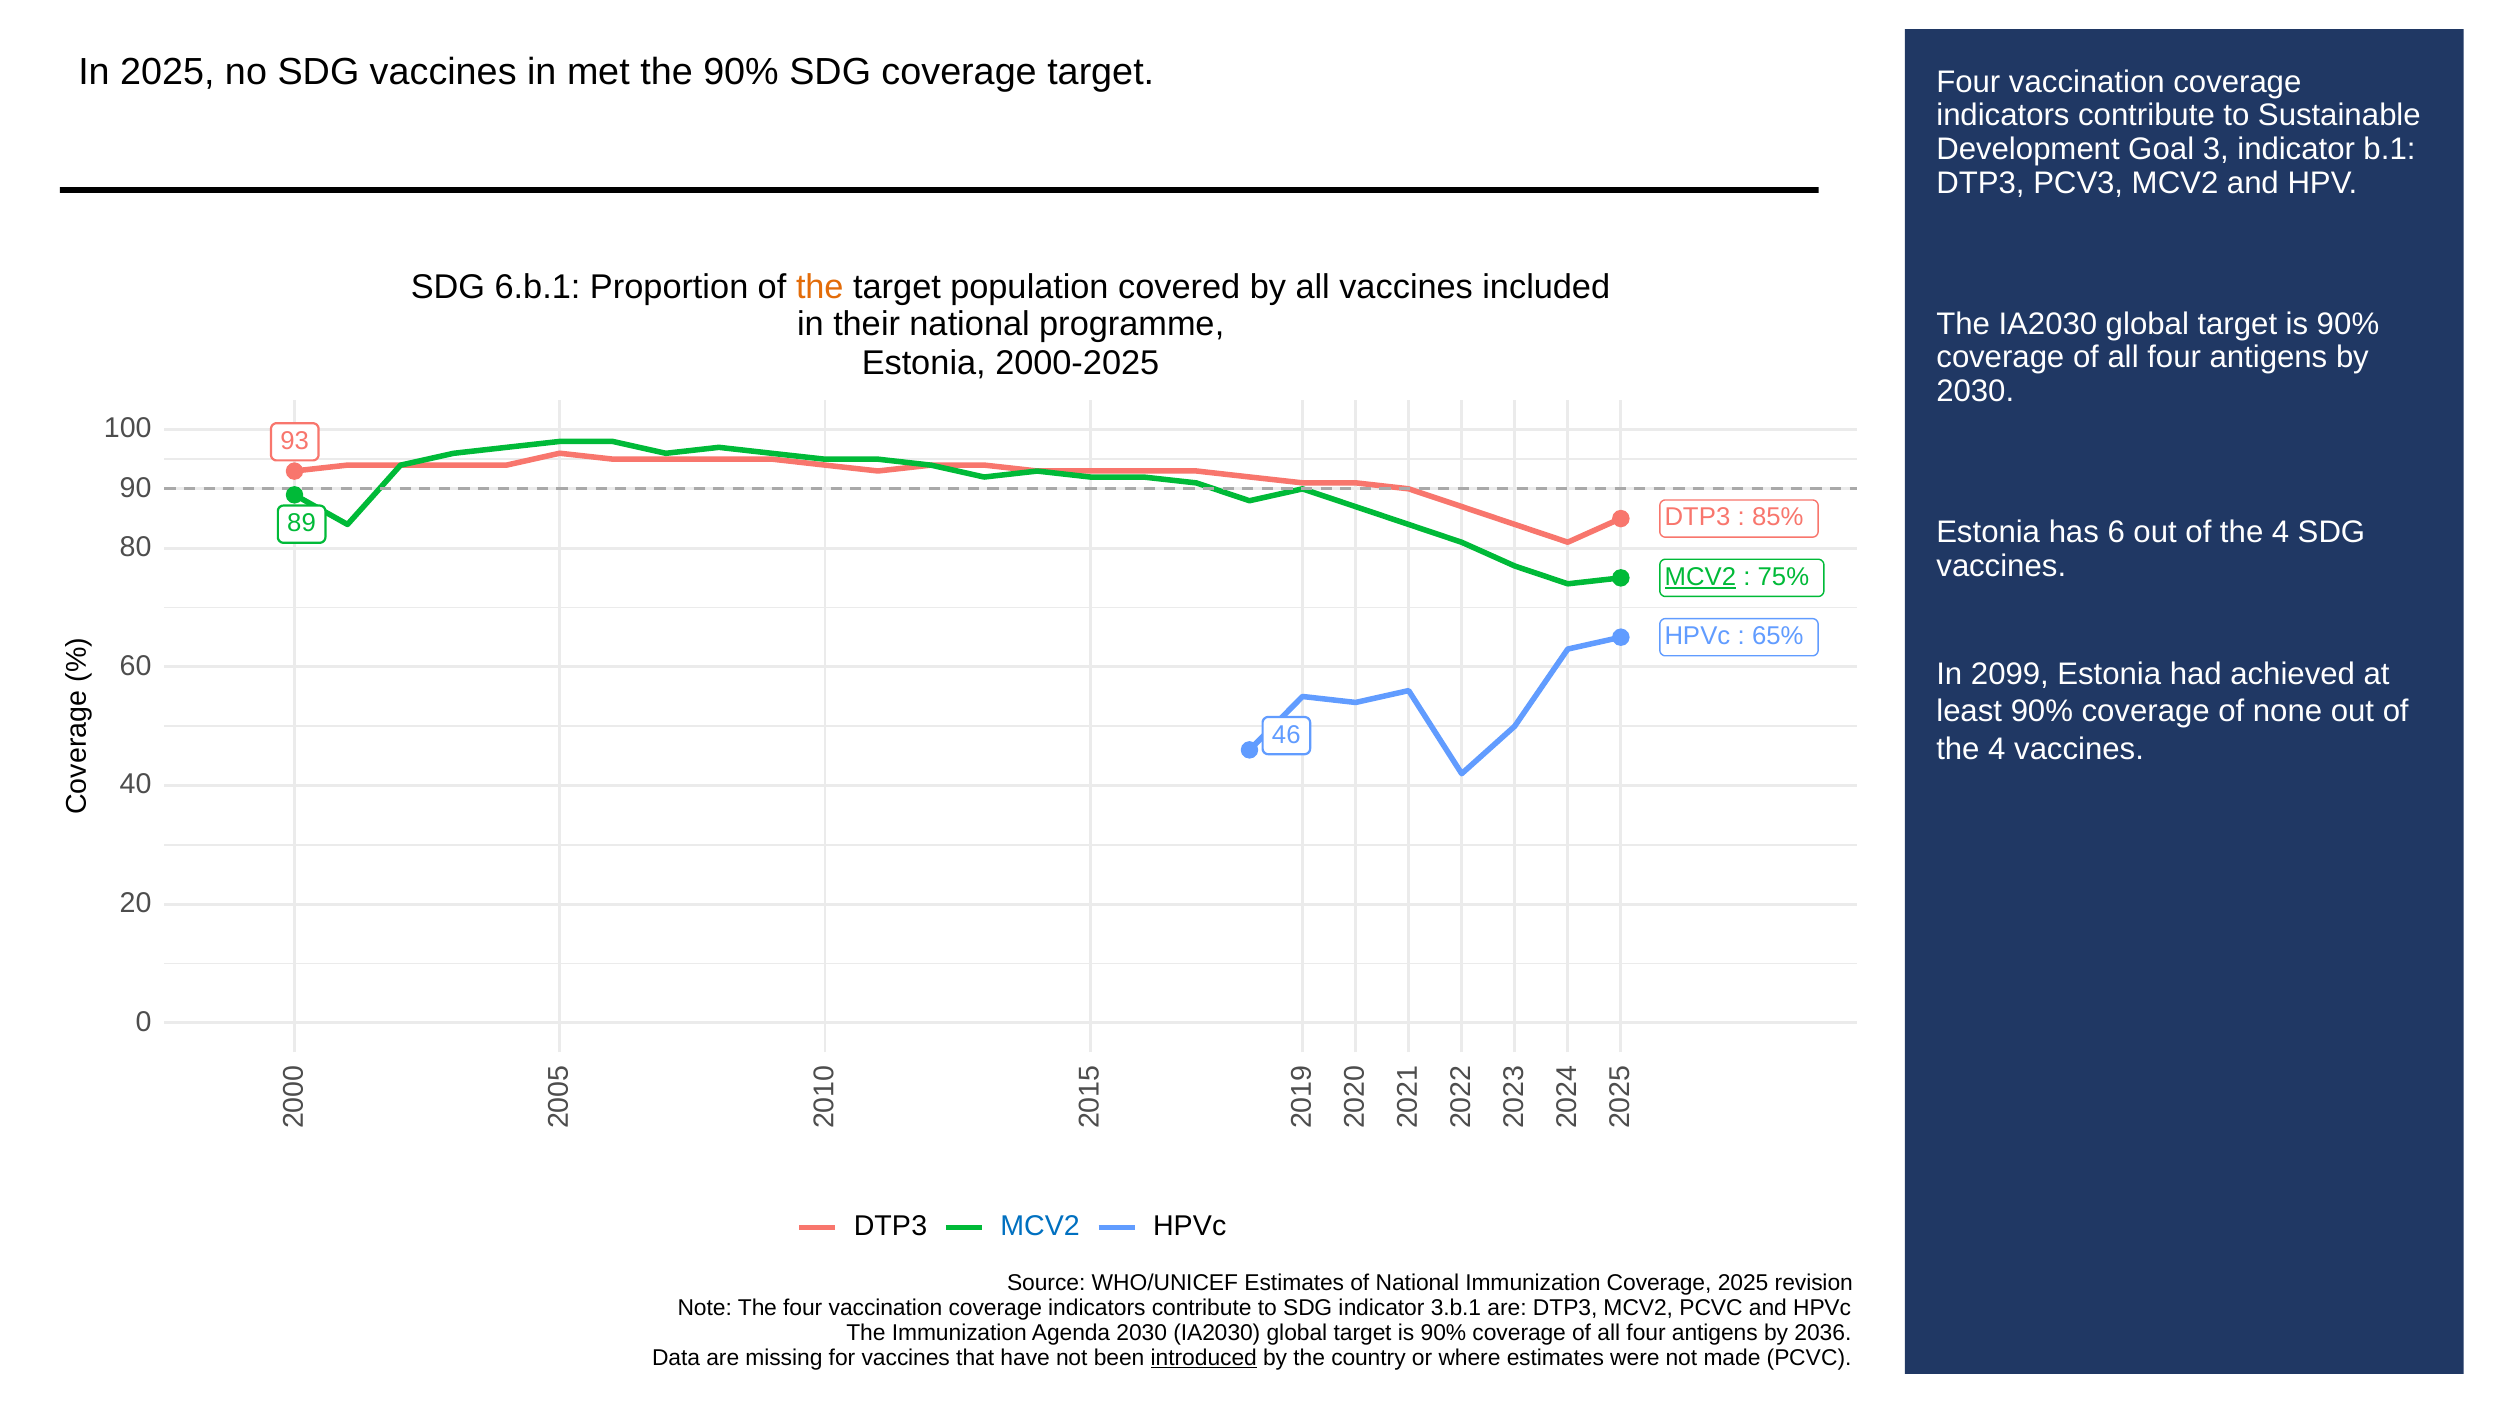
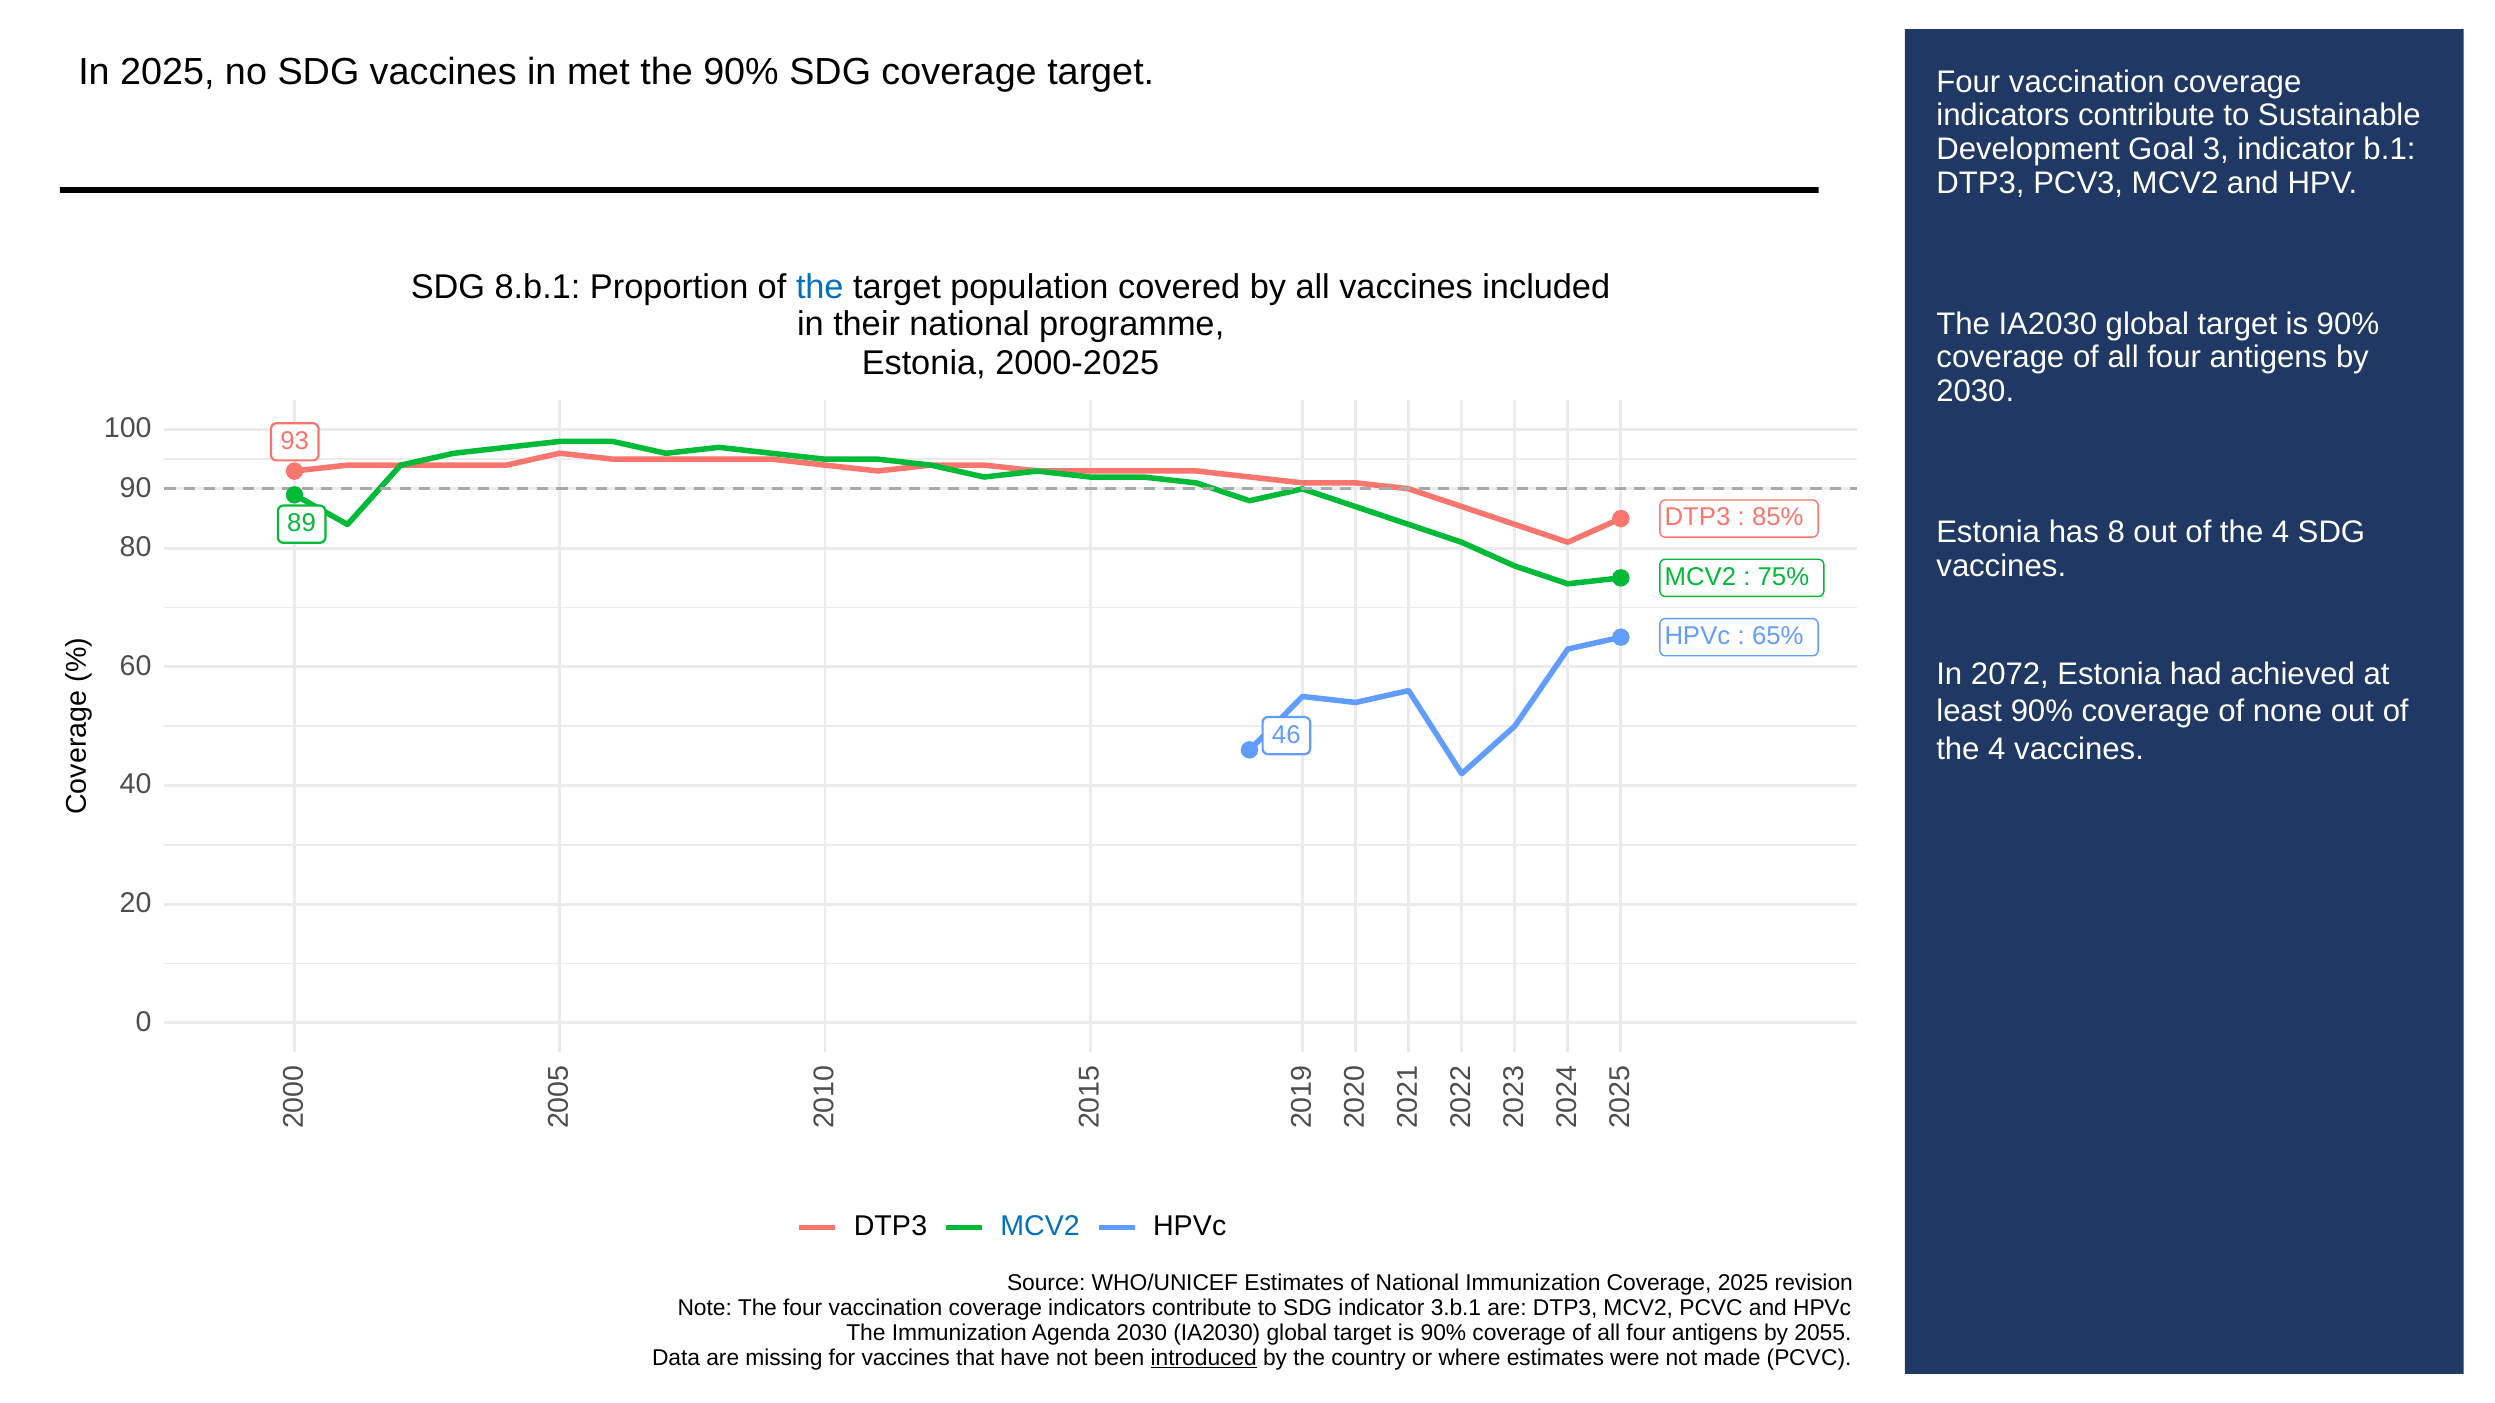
6.b.1: 6.b.1 -> 8.b.1 (538, 287)
the colour: orange -> blue (820, 287)
6: 6 -> 8 (2116, 532)
MCV2 underline: present -> none (1700, 577)
2099: 2099 -> 2072 (2010, 674)
2036: 2036 -> 2055 (1823, 1333)
